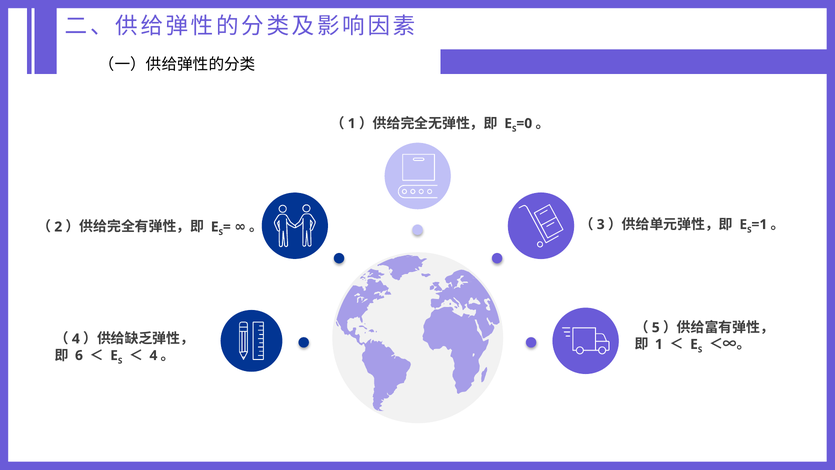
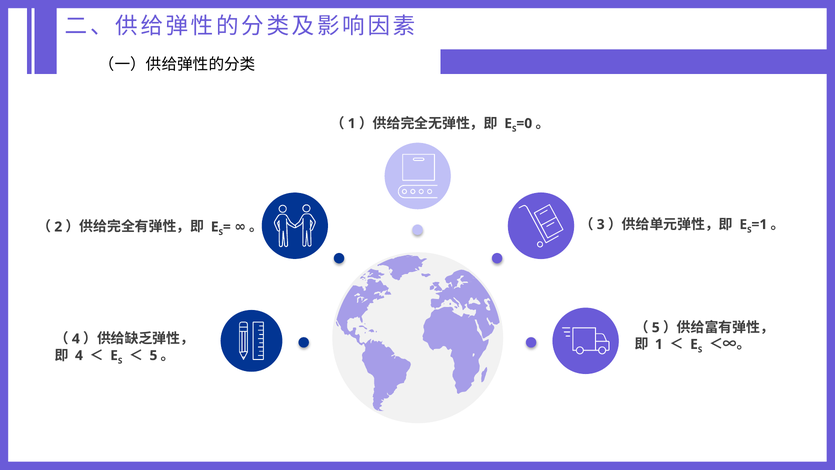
6: 6 -> 4 (79, 355)
4: 4 -> 5 (153, 355)
